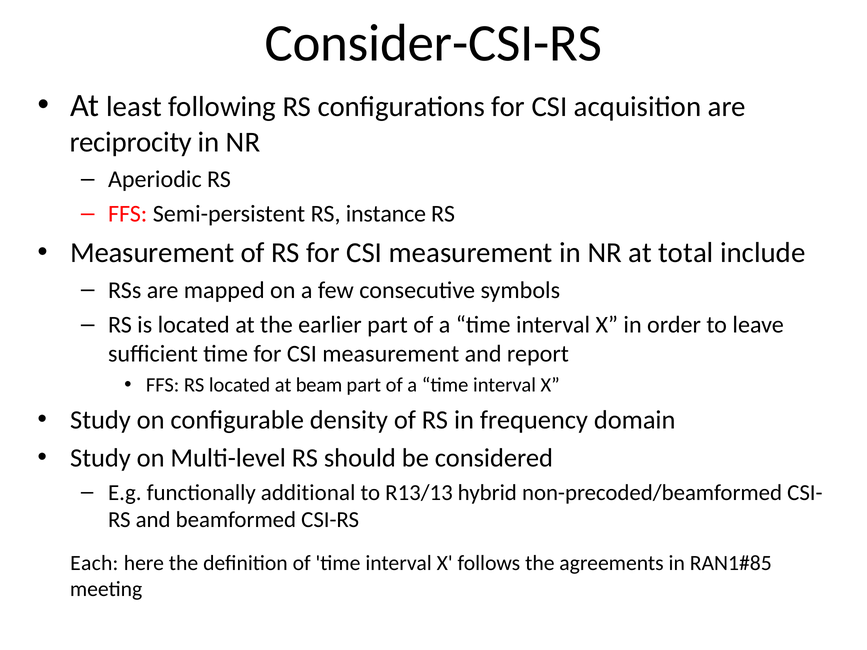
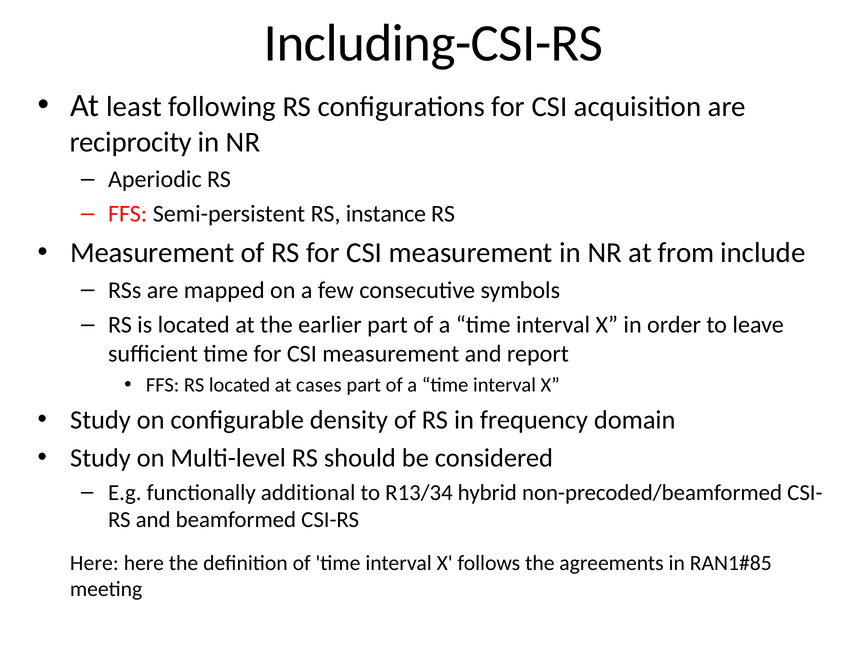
Consider-CSI-RS: Consider-CSI-RS -> Including-CSI-RS (434, 43)
total: total -> from (686, 253)
beam: beam -> cases (319, 385)
R13/13: R13/13 -> R13/34 (419, 493)
Each: Each -> Here (94, 563)
